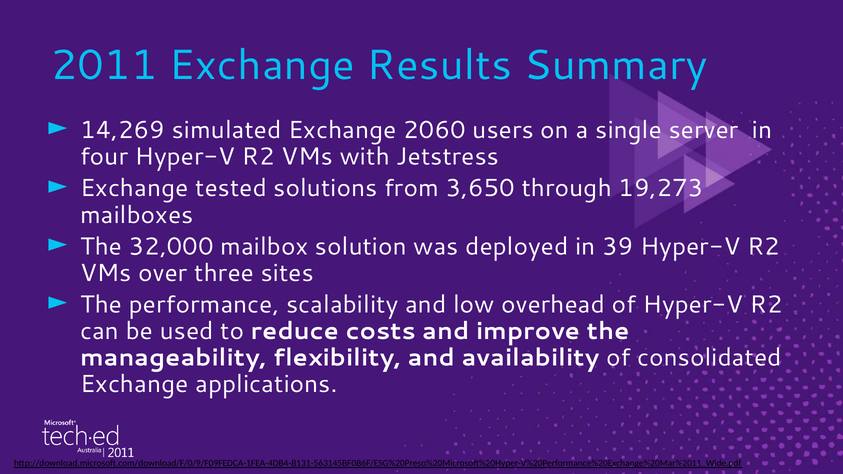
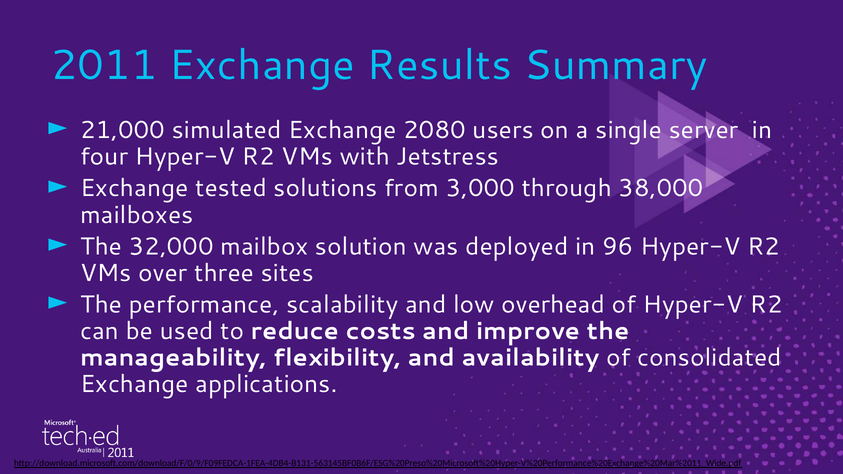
14,269: 14,269 -> 21,000 (123, 130)
2060: 2060 -> 2080 (435, 130)
3,650: 3,650 -> 3,000 (480, 188)
19,273: 19,273 -> 38,000 (661, 188)
39: 39 -> 96 (618, 247)
